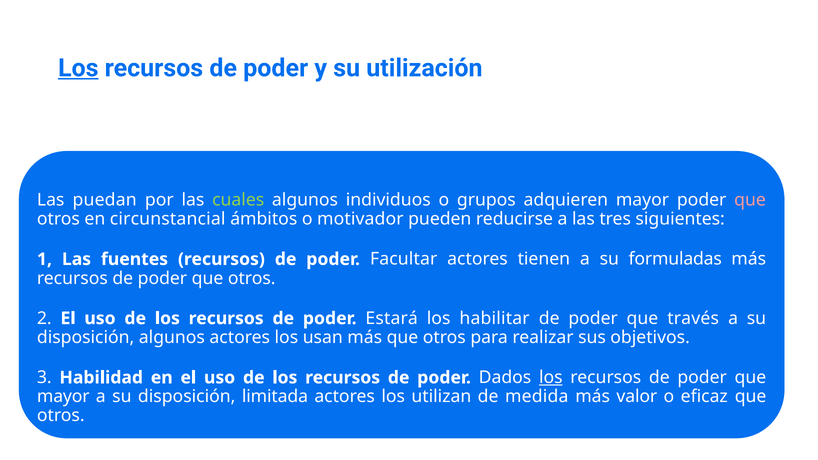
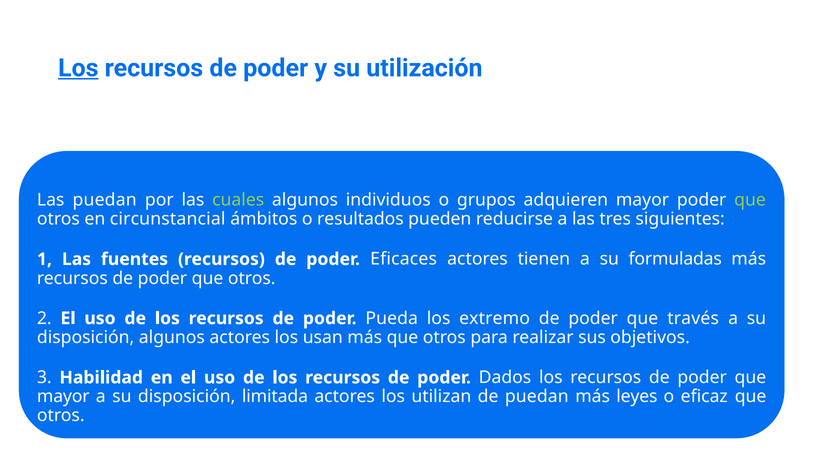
que colour: pink -> light green (750, 200)
motivador: motivador -> resultados (360, 219)
Facultar: Facultar -> Eficaces (404, 259)
Estará: Estará -> Pueda (392, 318)
habilitar: habilitar -> extremo (495, 318)
los underline: present -> none (551, 378)
de medida: medida -> puedan (537, 397)
valor: valor -> leyes (637, 397)
